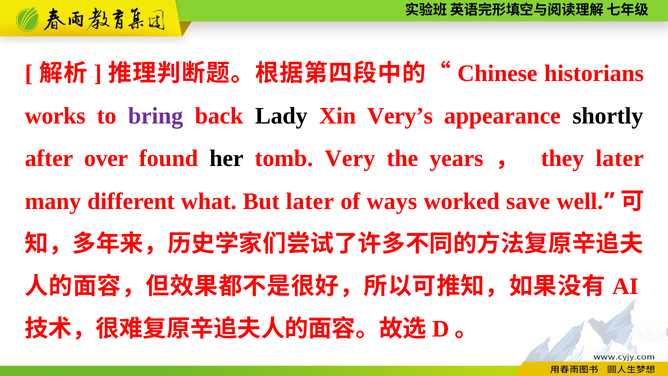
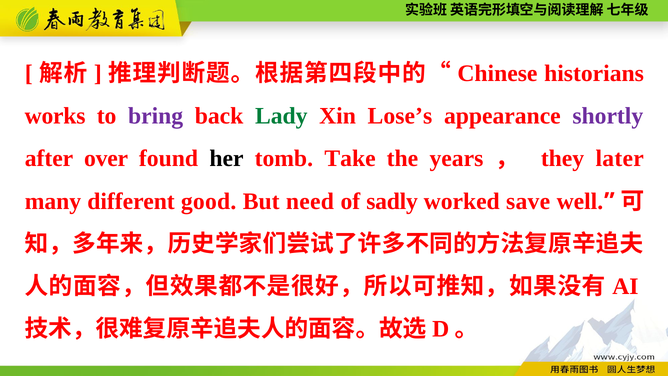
Lady colour: black -> green (281, 116)
Very’s: Very’s -> Lose’s (400, 116)
shortly colour: black -> purple (608, 116)
Very: Very -> Take (350, 159)
what: what -> good (209, 201)
But later: later -> need (310, 201)
ways: ways -> sadly (392, 201)
